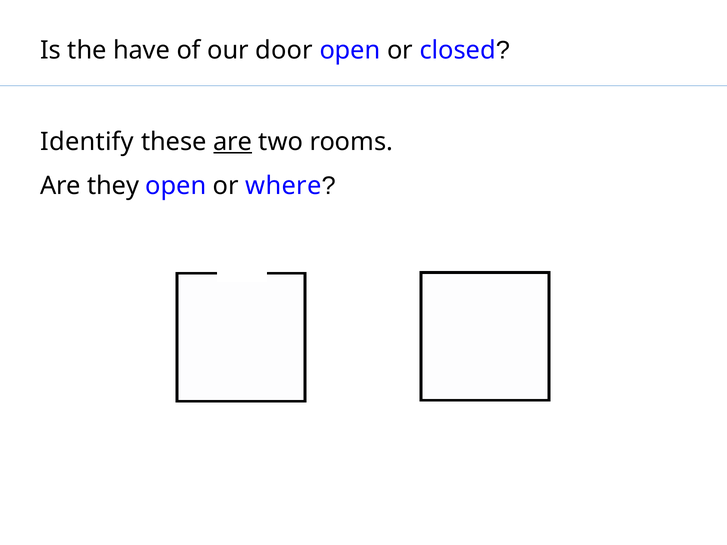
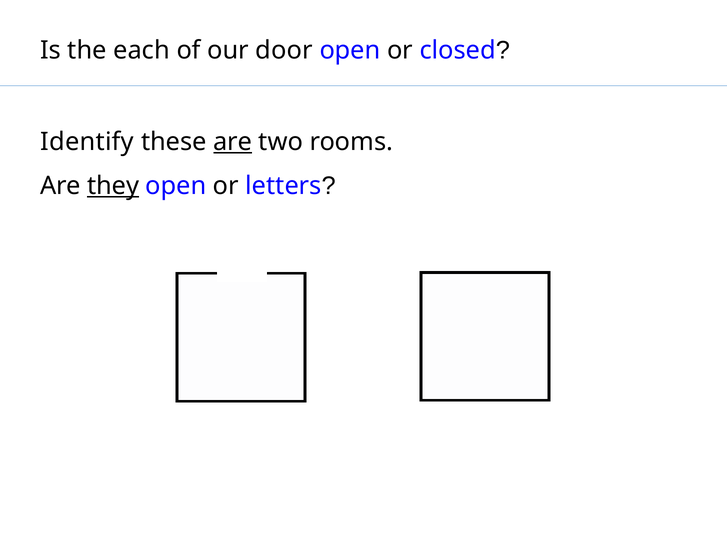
have: have -> each (142, 50)
they underline: none -> present (113, 186)
where: where -> letters (284, 186)
